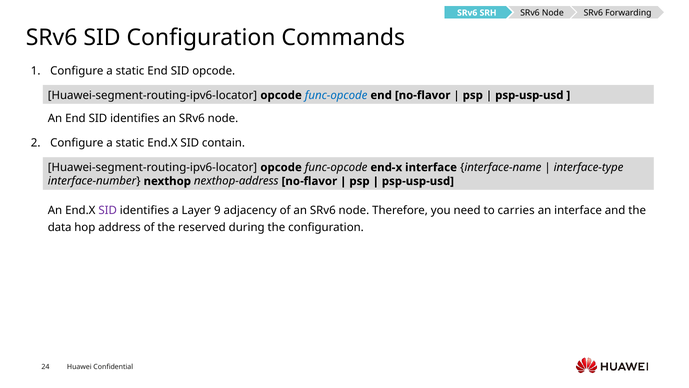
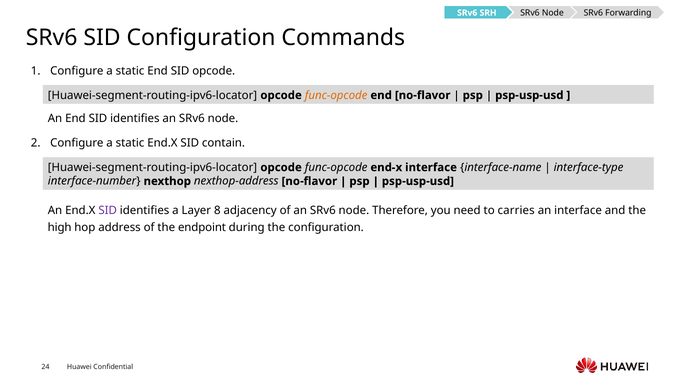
func-opcode colour: blue -> orange (336, 95)
9: 9 -> 8 (217, 210)
data: data -> high (60, 227)
reserved: reserved -> endpoint (202, 227)
